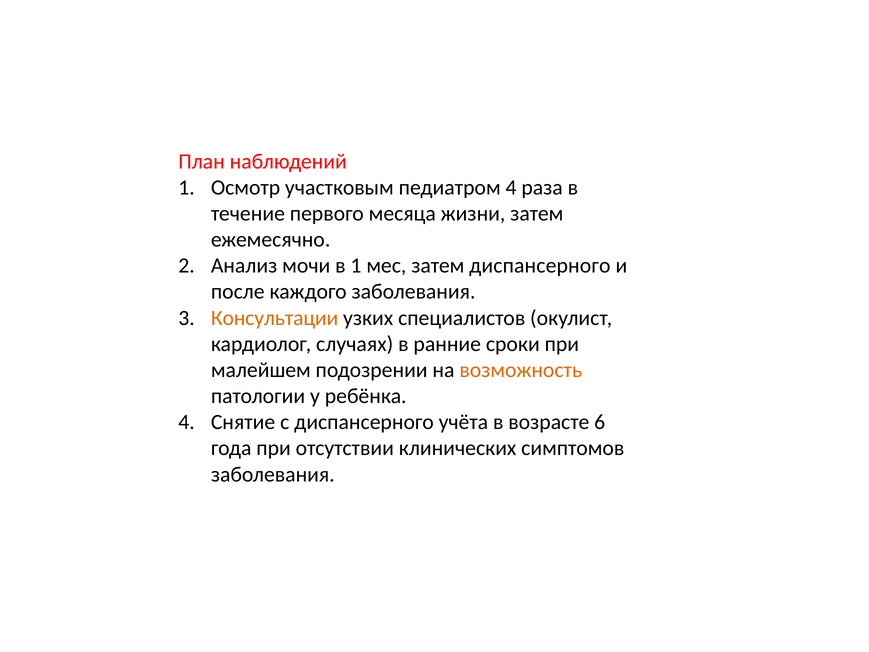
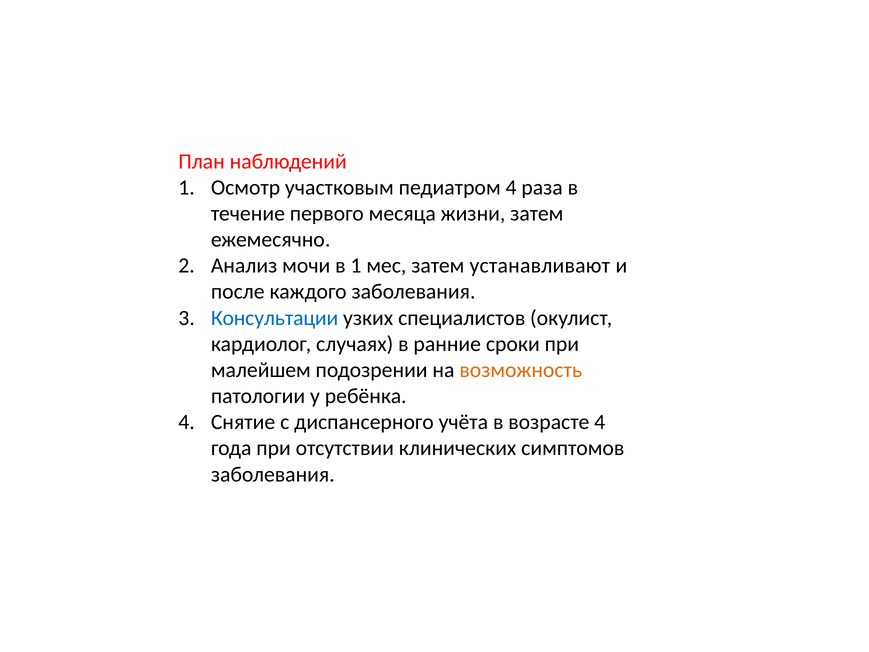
затем диспансерного: диспансерного -> устанавливают (540, 266)
Консультации colour: orange -> blue (275, 318)
возрасте 6: 6 -> 4 (600, 422)
